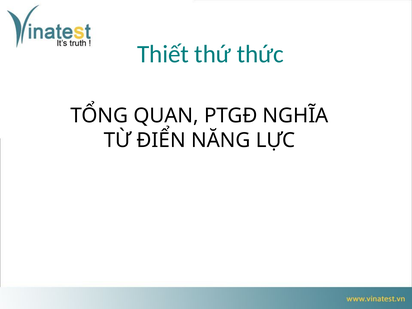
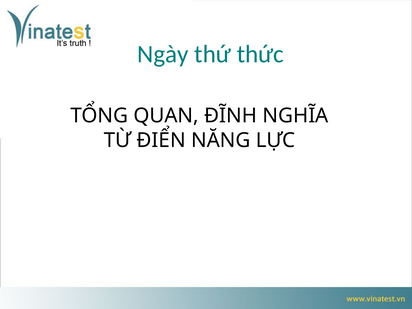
Thiết: Thiết -> Ngày (163, 54)
PTGĐ: PTGĐ -> ĐĨNH (231, 116)
